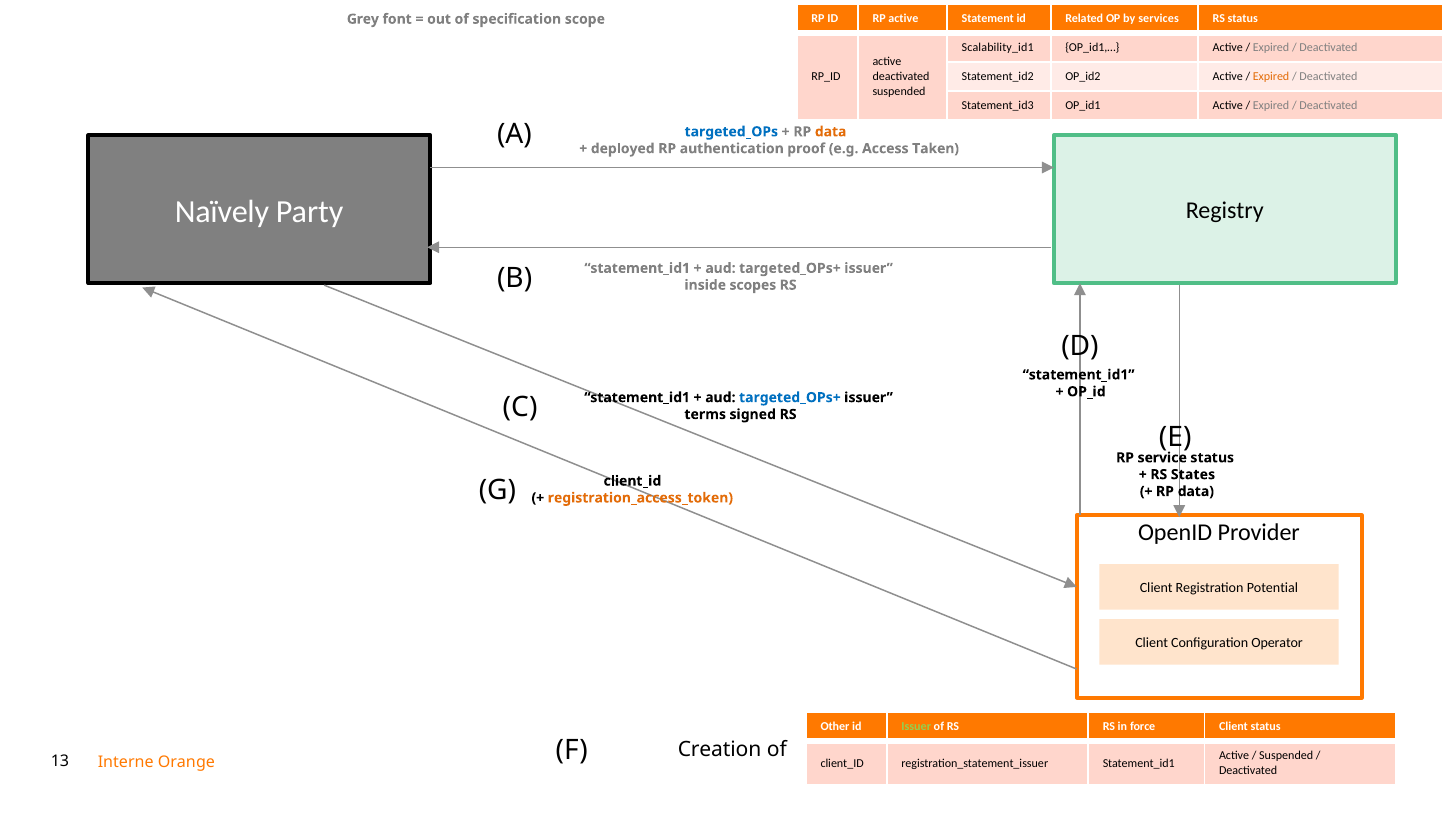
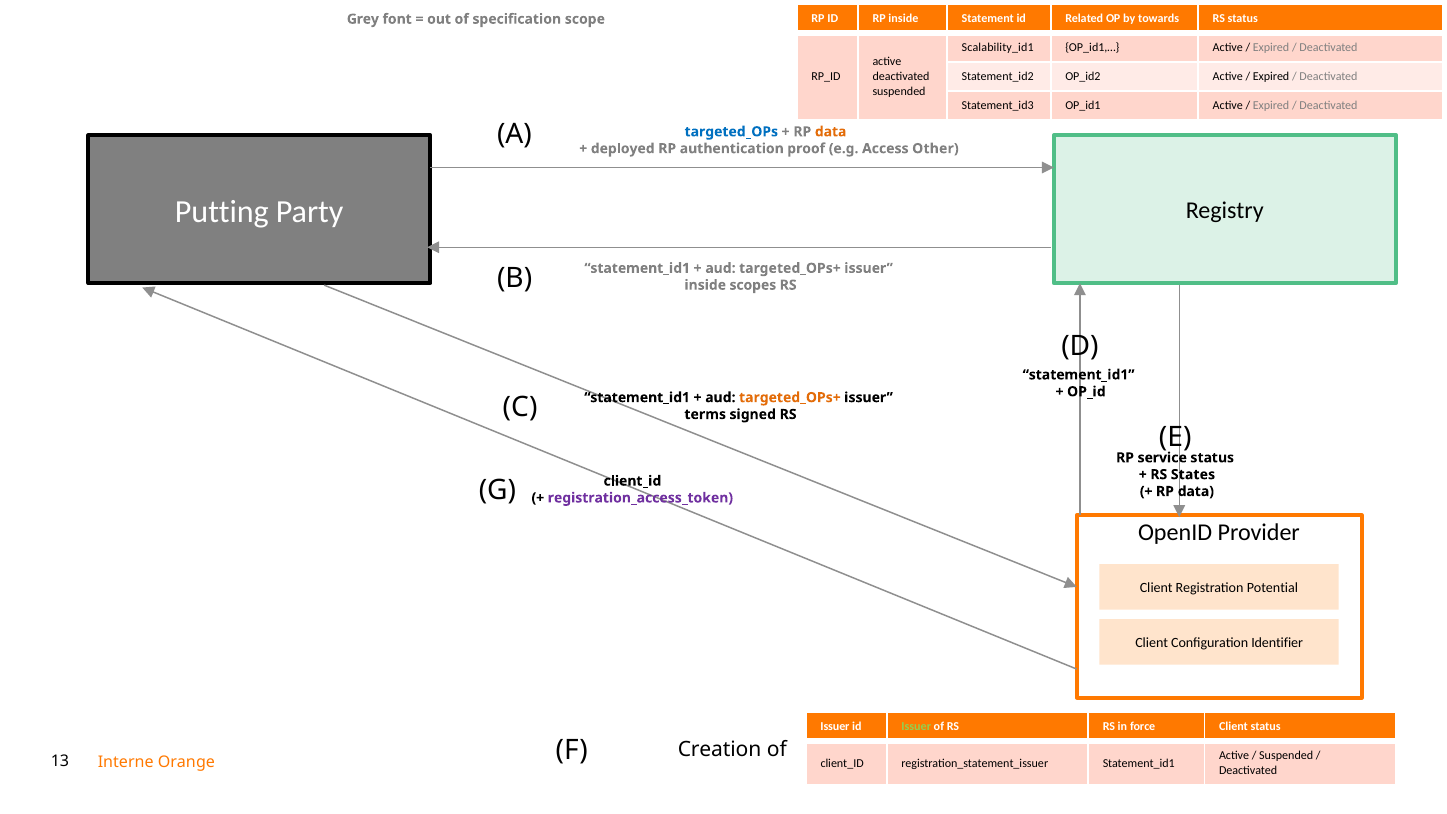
RP active: active -> inside (903, 19)
services: services -> towards (1159, 19)
Expired colour: orange -> black (1271, 77)
Taken: Taken -> Other (935, 149)
Naïvely: Naïvely -> Putting (222, 211)
targeted_OPs+ colour: blue -> orange (790, 397)
registration_access_token colour: orange -> purple (640, 498)
Operator: Operator -> Identifier (1277, 643)
Other: Other -> Issuer (835, 727)
